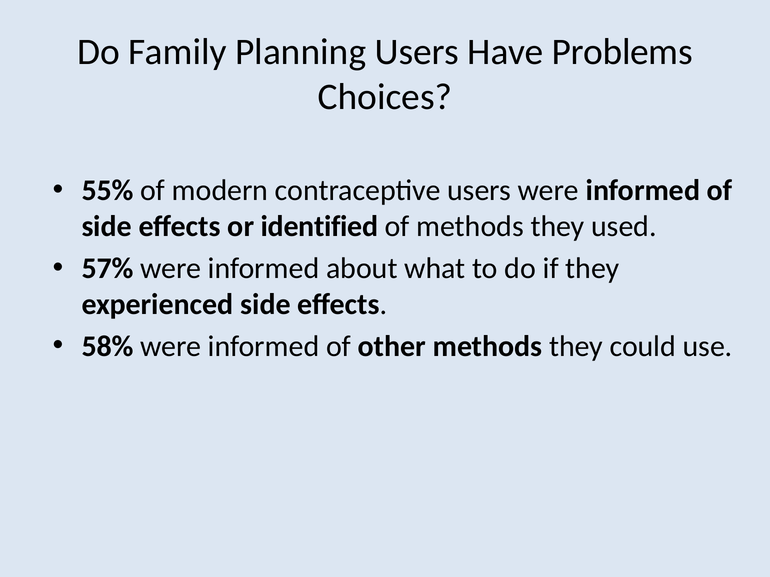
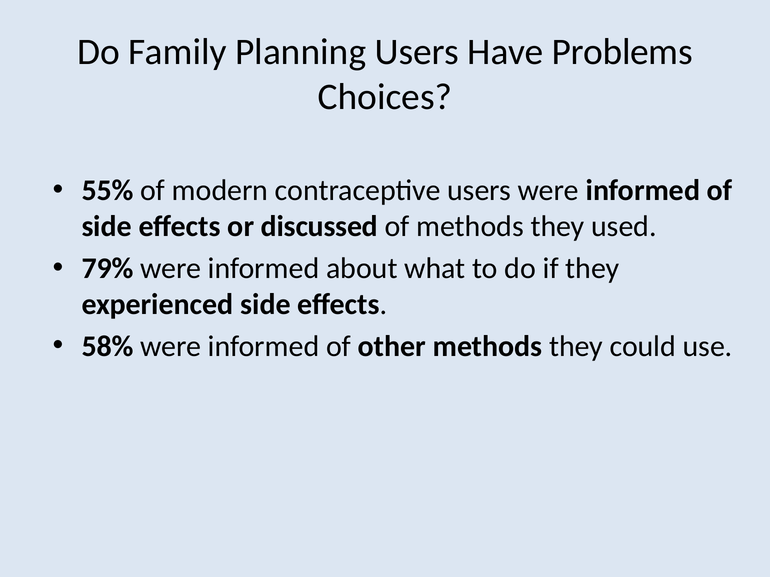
identified: identified -> discussed (319, 227)
57%: 57% -> 79% (108, 269)
